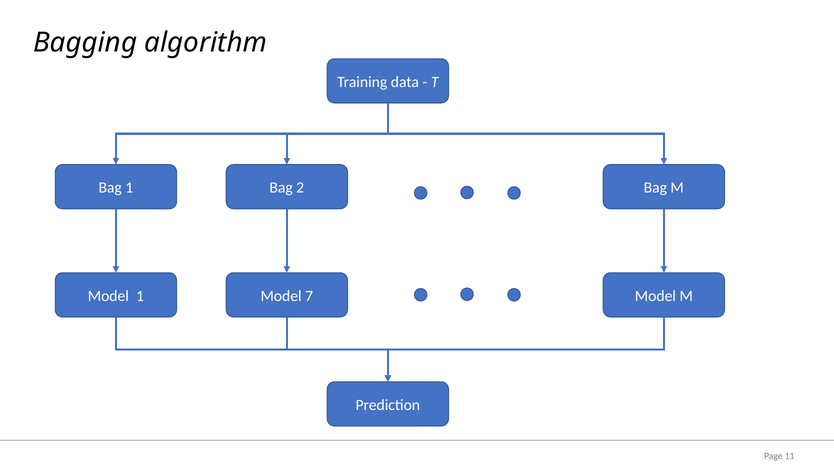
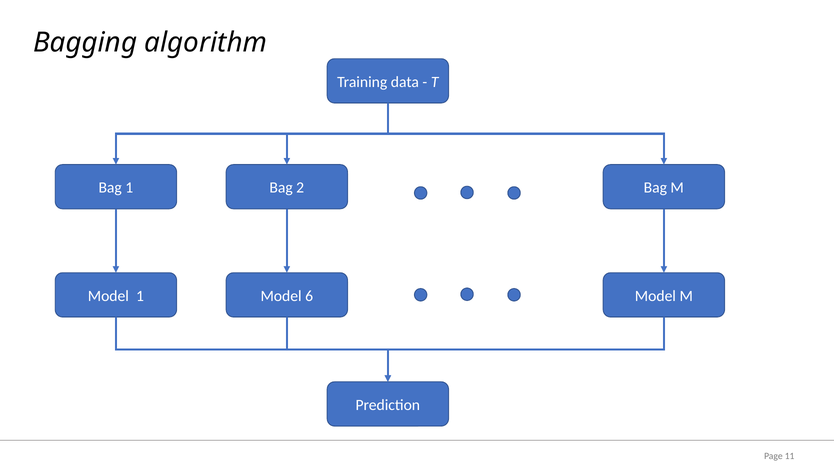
7: 7 -> 6 (309, 296)
